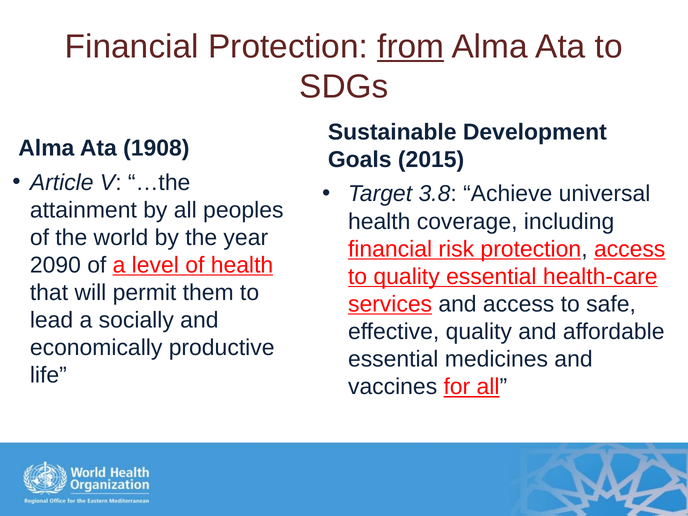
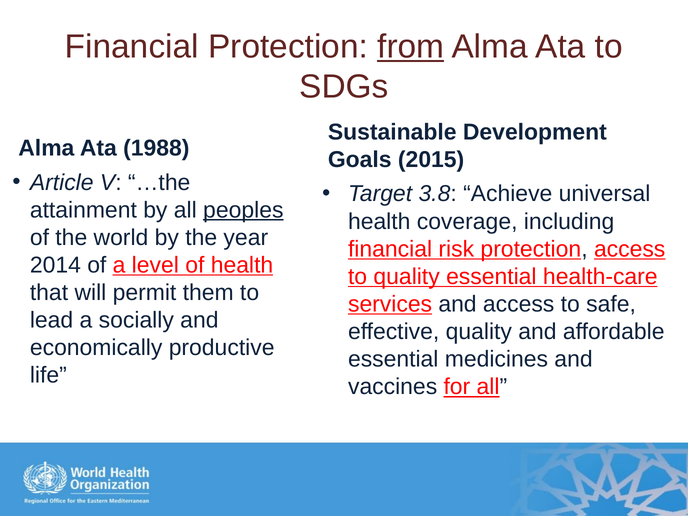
1908: 1908 -> 1988 (156, 148)
peoples underline: none -> present (243, 210)
2090: 2090 -> 2014 (55, 265)
